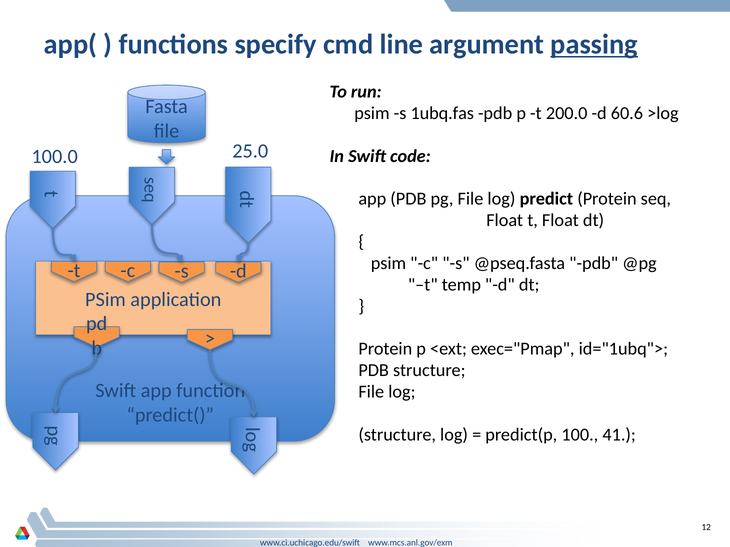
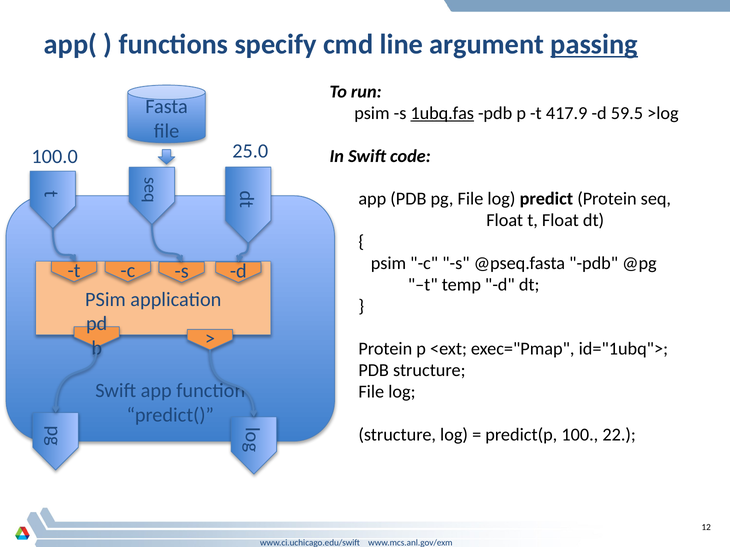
1ubq.fas underline: none -> present (442, 113)
200.0: 200.0 -> 417.9 (567, 113)
60.6: 60.6 -> 59.5 (627, 113)
41: 41 -> 22 (619, 435)
